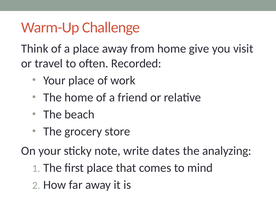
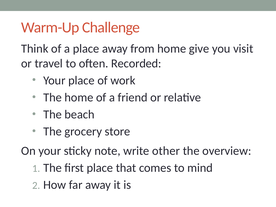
dates: dates -> other (166, 151)
analyzing: analyzing -> overview (227, 151)
